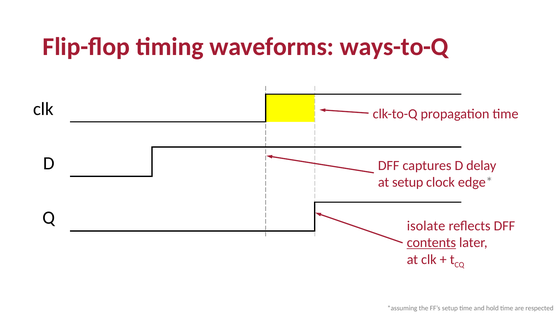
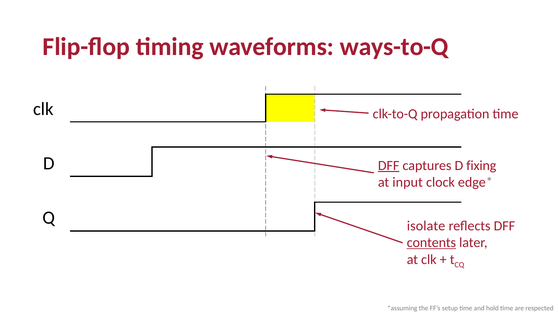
DFF underline: none -> present (389, 166)
delay: delay -> fixing (481, 166)
at setup: setup -> input (408, 182)
